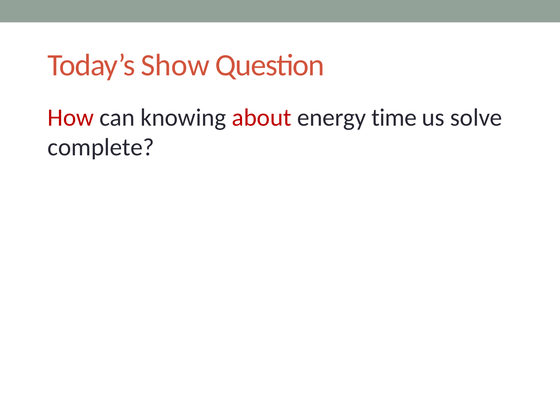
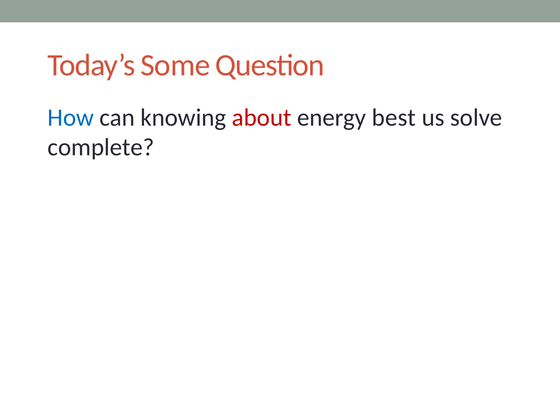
Show: Show -> Some (175, 65)
How colour: red -> blue (71, 117)
time: time -> best (394, 117)
